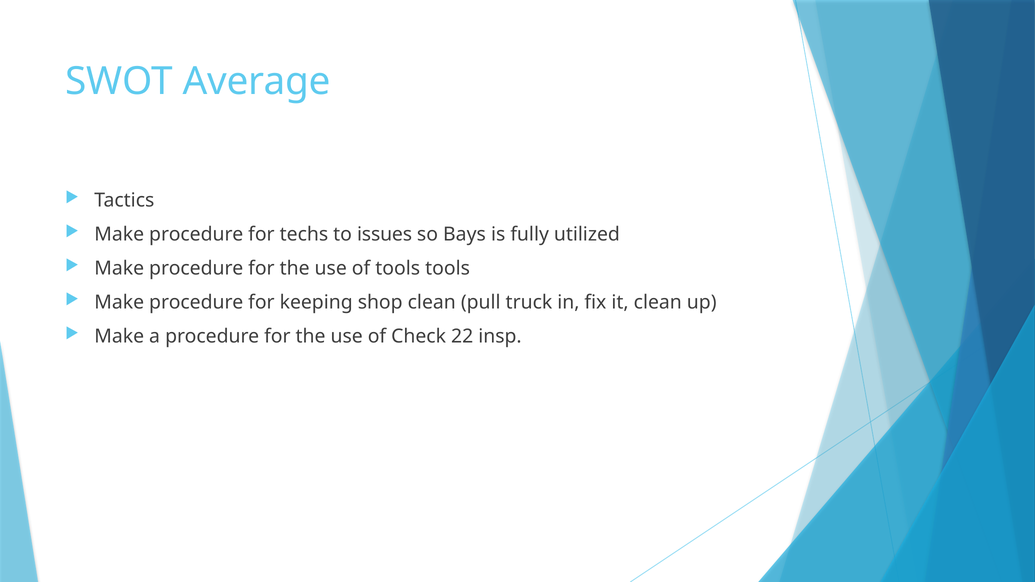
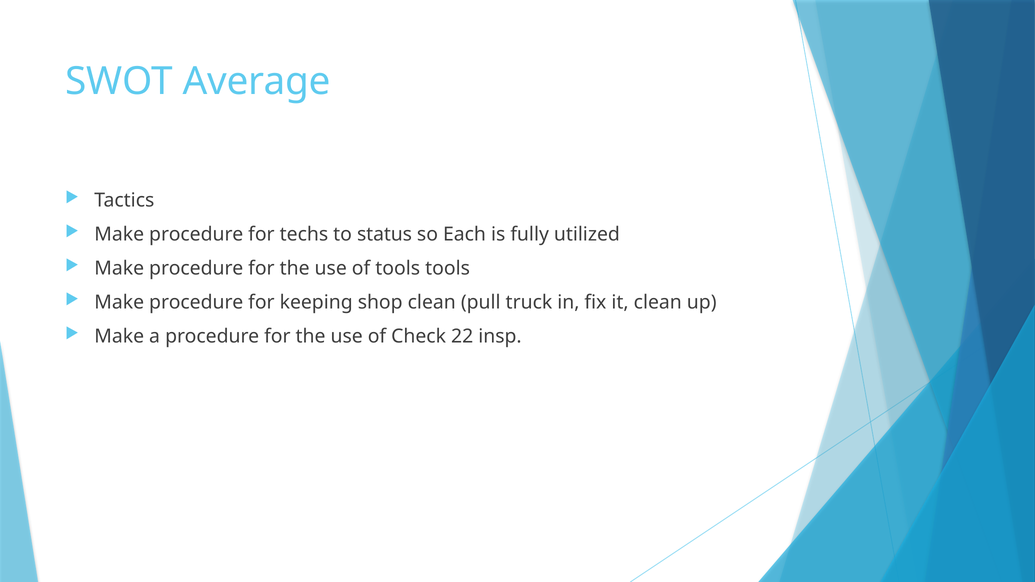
issues: issues -> status (385, 234)
Bays: Bays -> Each (465, 234)
